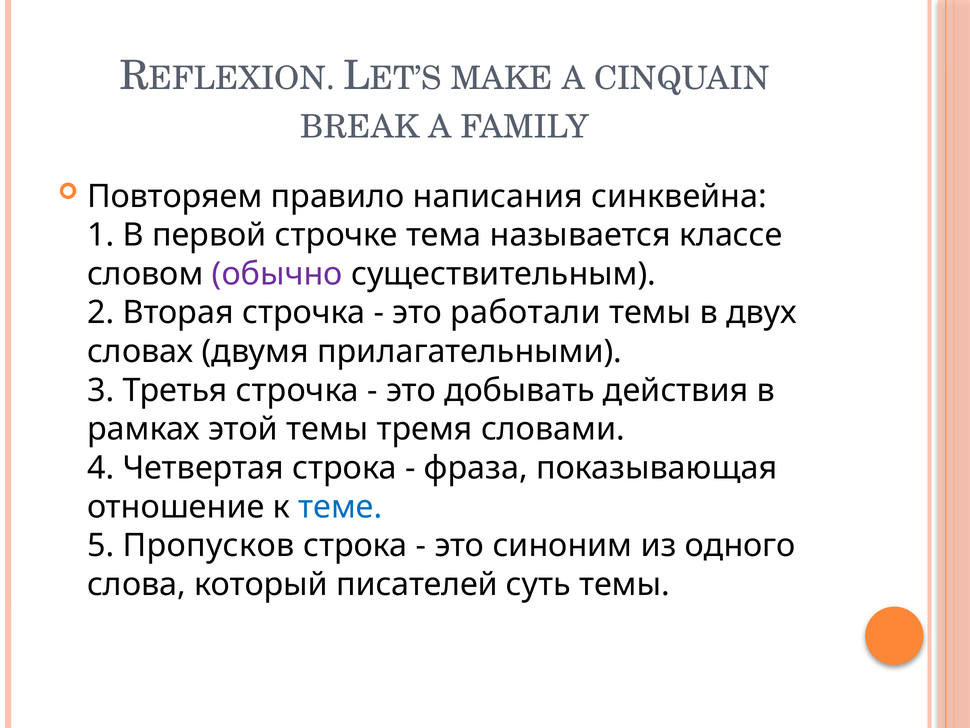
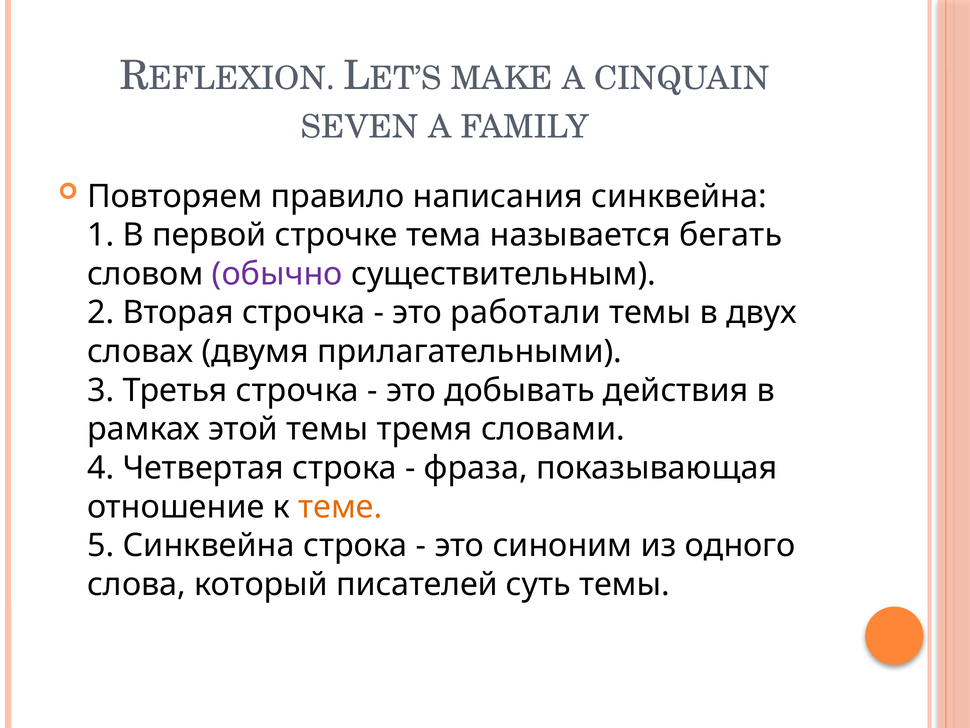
BREAK: BREAK -> SEVEN (360, 127)
классе: классе -> бегать (731, 235)
теме colour: blue -> orange (340, 507)
5 Пропусков: Пропусков -> Синквейна (209, 545)
